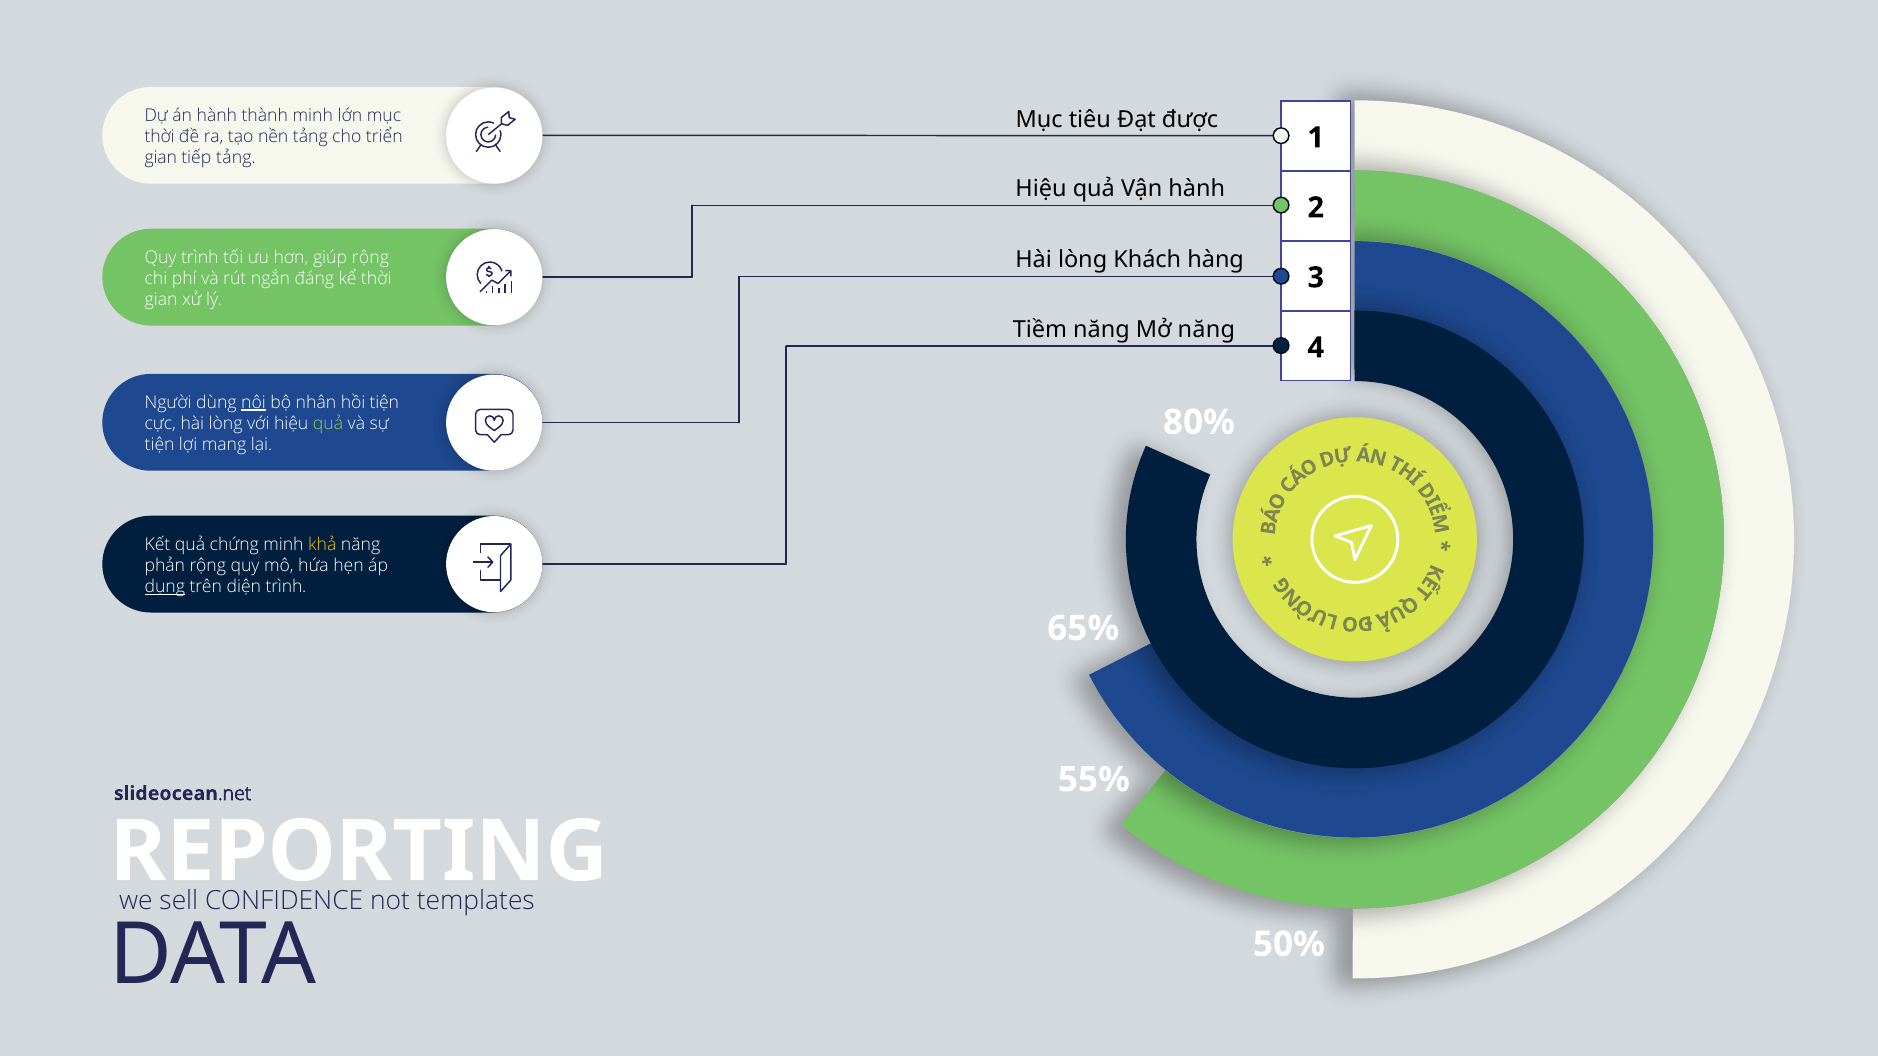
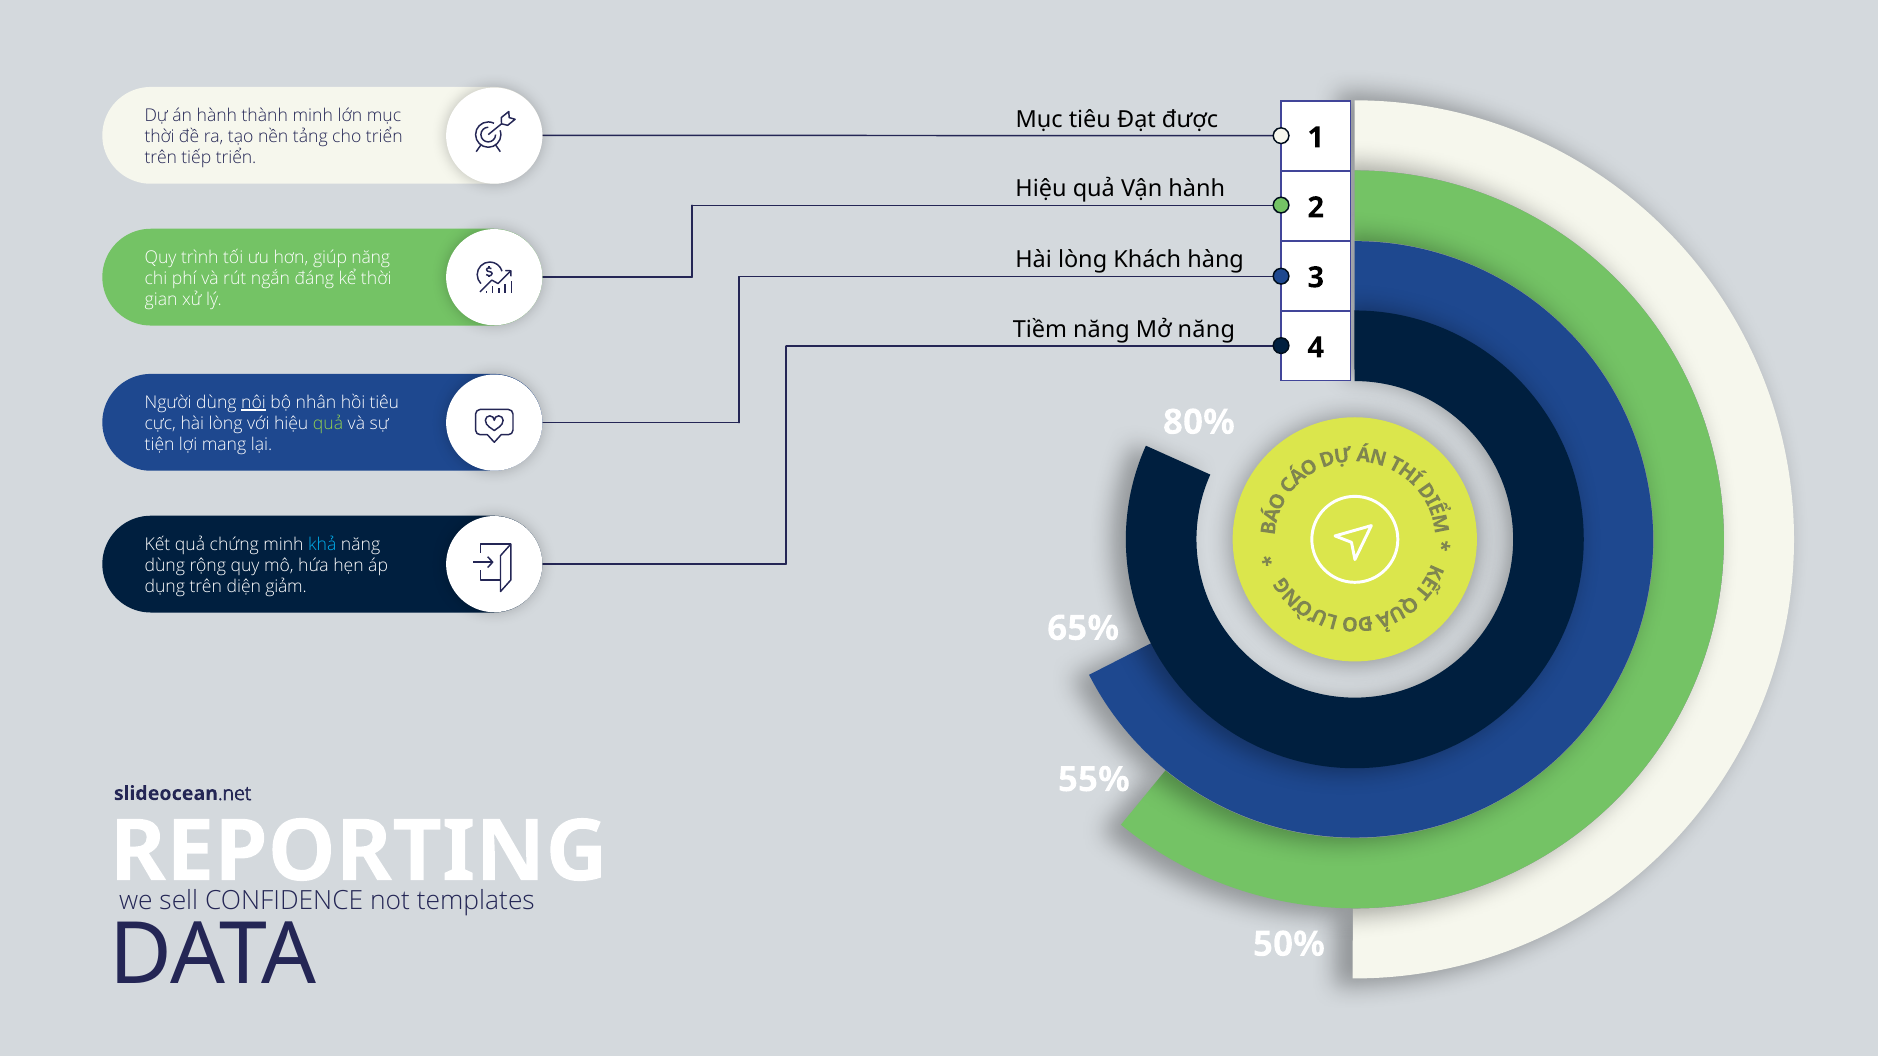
gian: gian -> trên (161, 158)
tiếp tảng: tảng -> triển (236, 158)
giúp rộng: rộng -> năng (371, 257)
hồi tiện: tiện -> tiêu (384, 403)
khả colour: yellow -> light blue (322, 544)
phản: phản -> dùng (165, 566)
dụng underline: present -> none (165, 587)
diện trình: trình -> giảm (286, 587)
